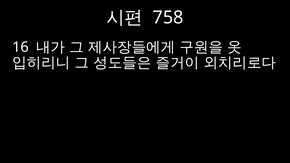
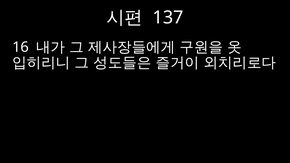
758: 758 -> 137 (168, 17)
